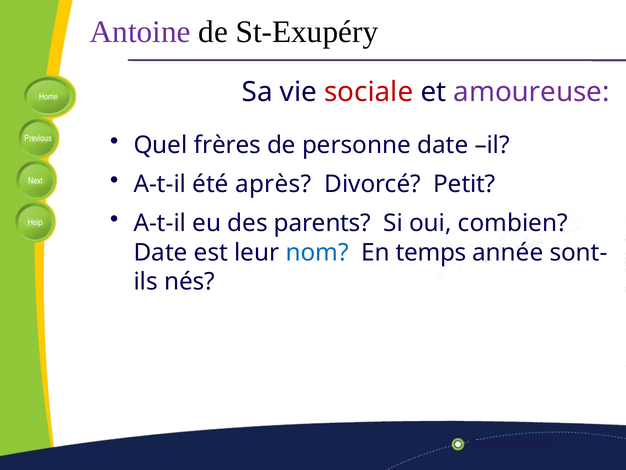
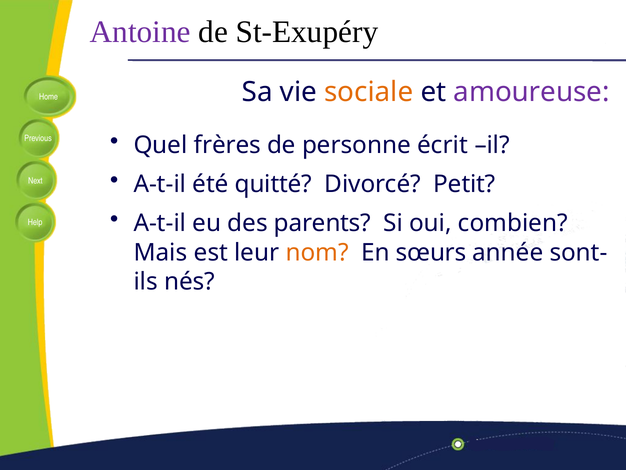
sociale colour: red -> orange (369, 92)
personne date: date -> écrit (443, 145)
après: après -> quitté (273, 184)
Date: Date -> Mais (161, 252)
nom colour: blue -> orange (317, 252)
temps: temps -> sœurs (431, 252)
